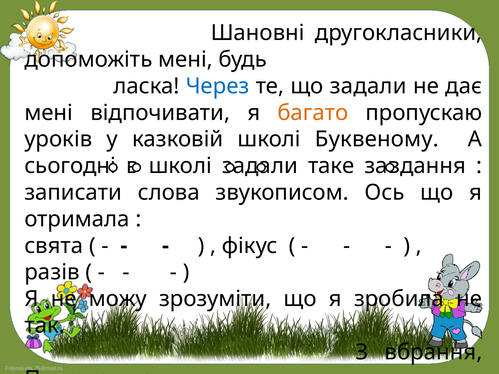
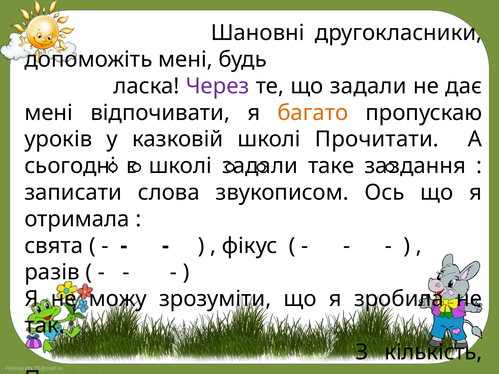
Через colour: blue -> purple (218, 86)
Буквеному: Буквеному -> Прочитати (377, 139)
вбрання: вбрання -> кількість (433, 352)
